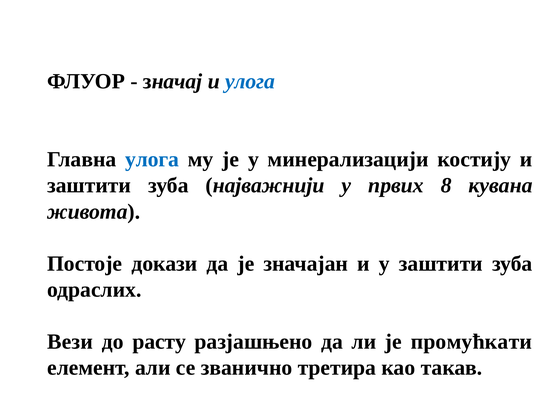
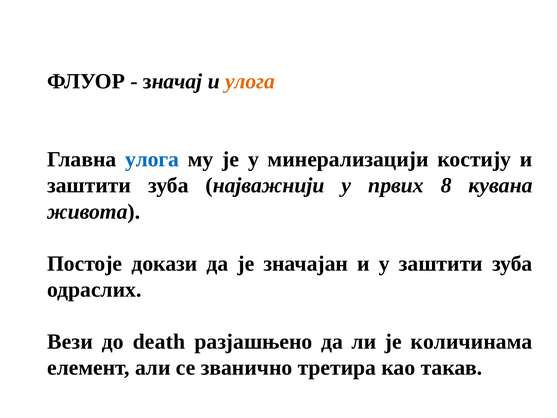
улога colour: blue -> orange (250, 81)
расту: расту -> death (159, 341)
промућкати: промућкати -> количинама (471, 341)
